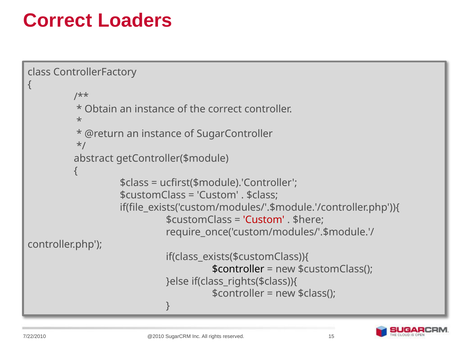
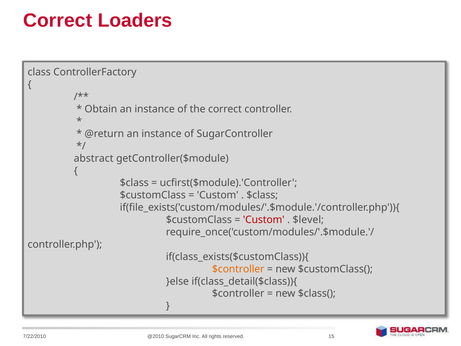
$here: $here -> $level (308, 220)
$controller colour: black -> orange (238, 269)
if(class_rights($class)){: if(class_rights($class)){ -> if(class_detail($class)){ (244, 281)
